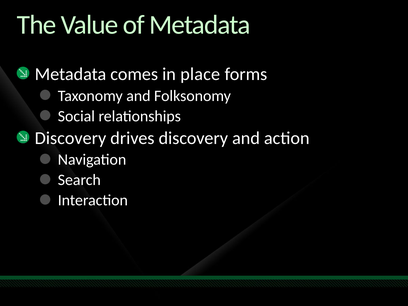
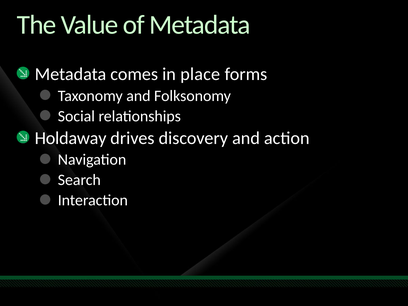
Discovery: Discovery -> Holdaway (71, 138)
